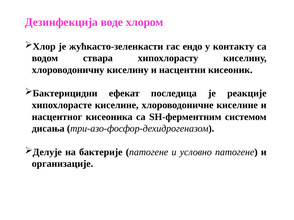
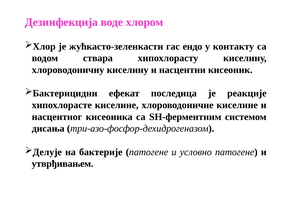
организације: организације -> утврђивањем (63, 164)
